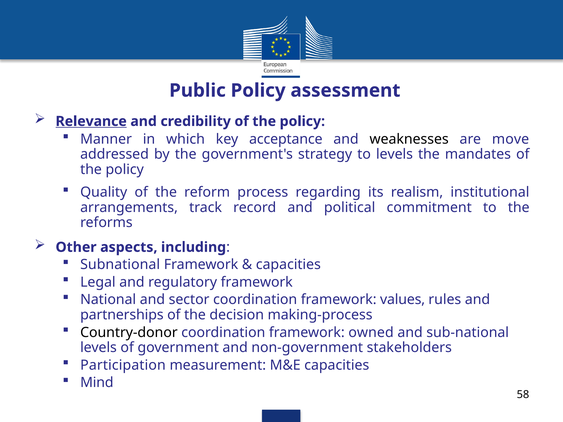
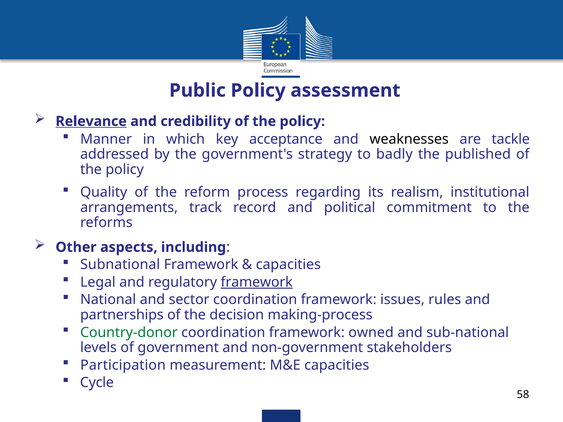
move: move -> tackle (511, 139)
to levels: levels -> badly (394, 154)
mandates: mandates -> published (478, 154)
framework underline: none -> present (257, 282)
values: values -> issues (402, 300)
Country-donor colour: black -> green (129, 333)
Mind: Mind -> Cycle (97, 383)
